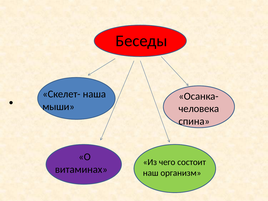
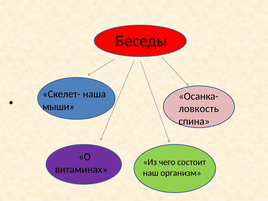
человека: человека -> ловкость (199, 109)
